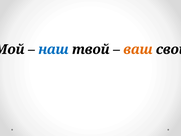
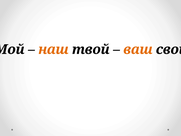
наш colour: blue -> orange (53, 49)
